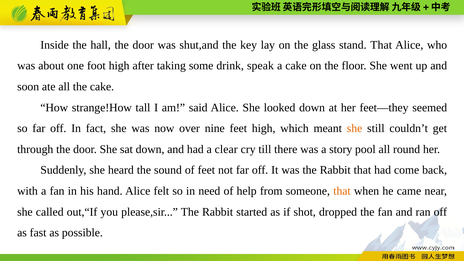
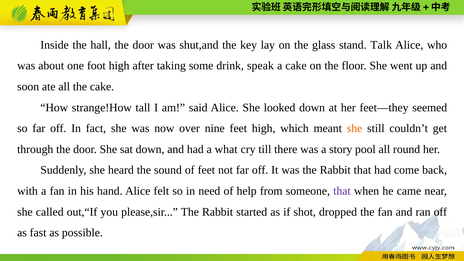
stand That: That -> Talk (381, 45)
clear: clear -> what (226, 149)
that colour: orange -> purple (342, 191)
